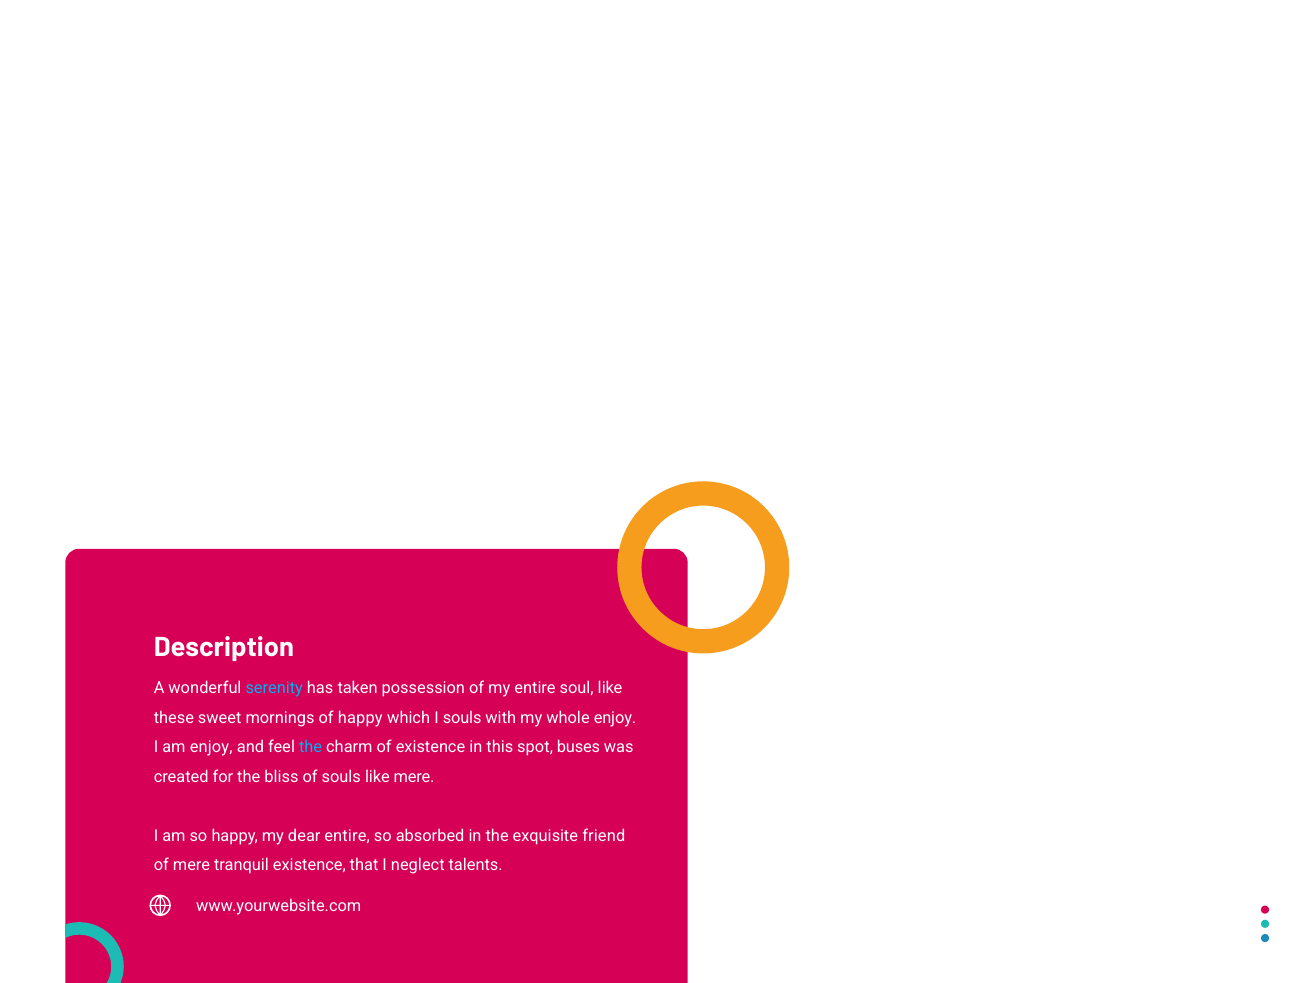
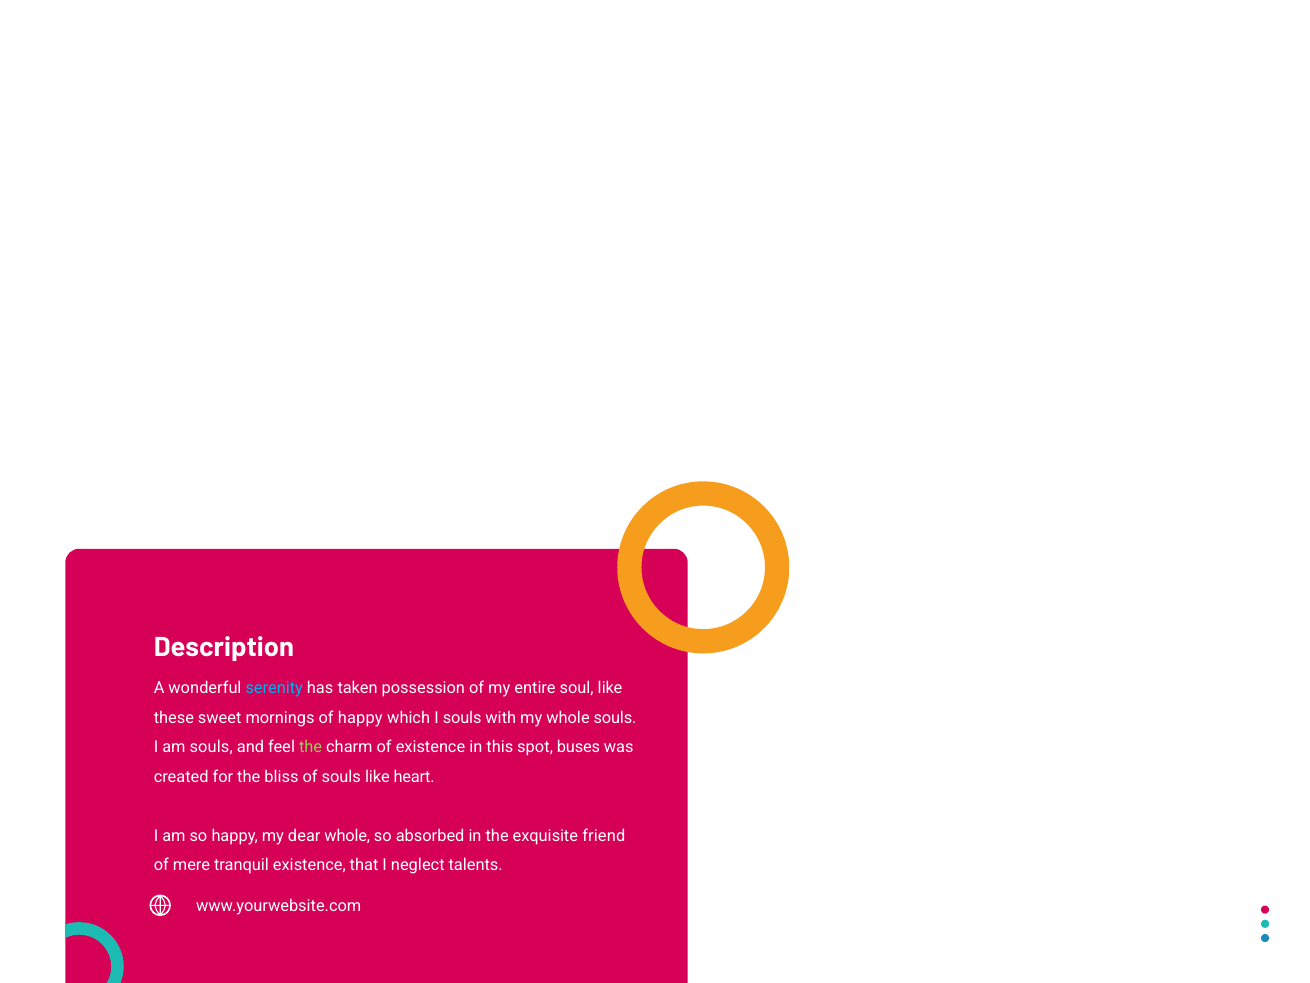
whole enjoy: enjoy -> souls (615, 717)
am enjoy: enjoy -> souls (211, 747)
the colour: light blue -> light green (311, 747)
like mere: mere -> heart (414, 776)
dear entire: entire -> whole (347, 835)
